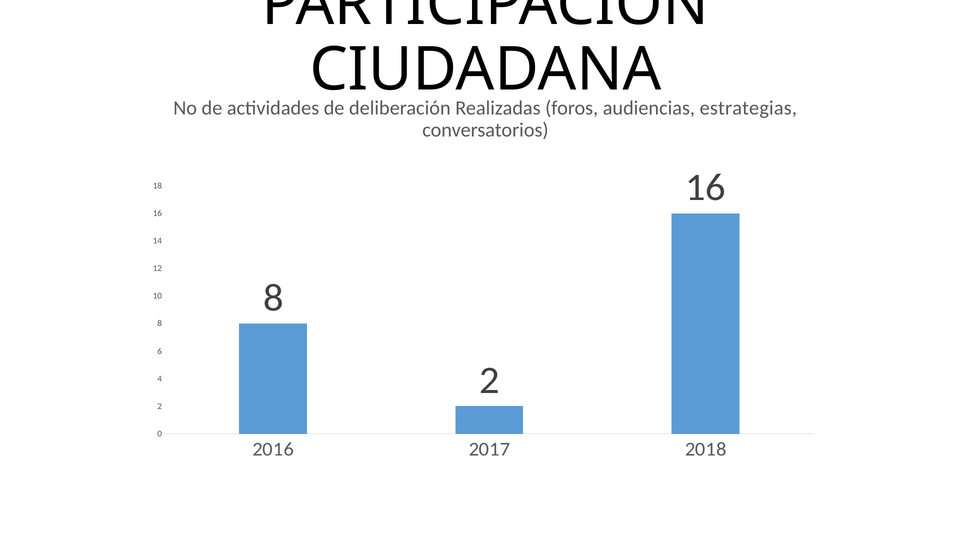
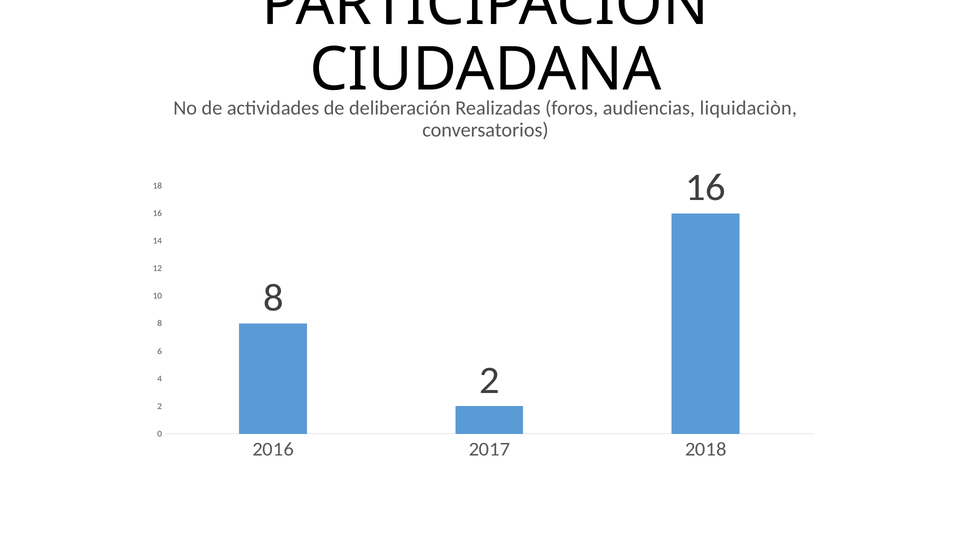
estrategias: estrategias -> liquidaciòn (748, 108)
